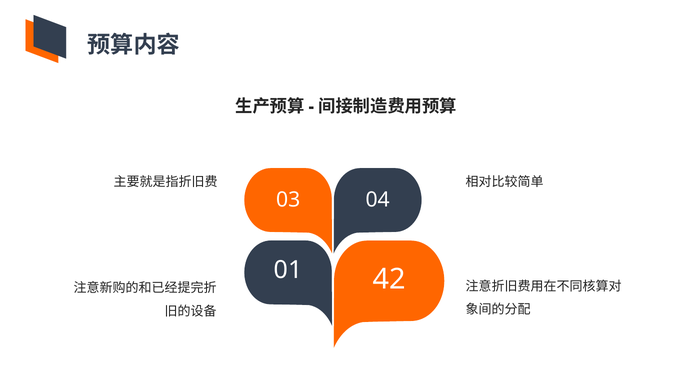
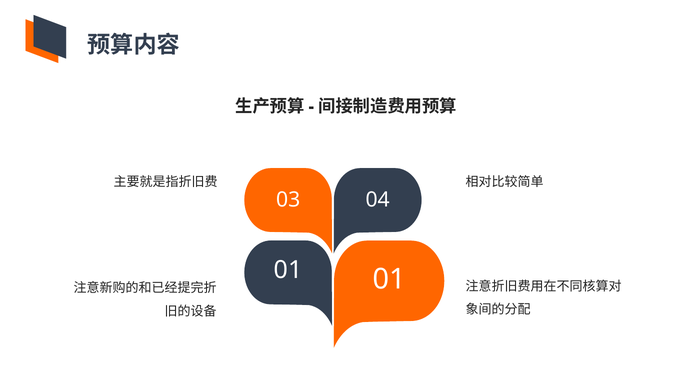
01 42: 42 -> 01 (389, 279)
